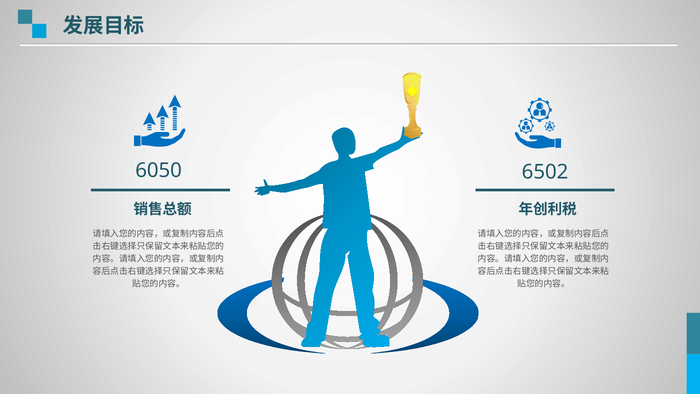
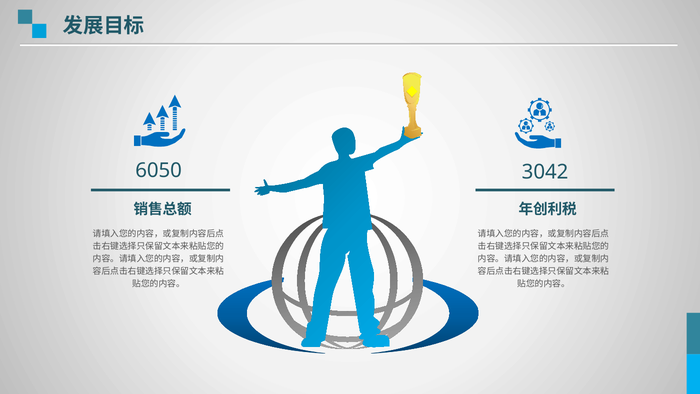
6502: 6502 -> 3042 (545, 172)
